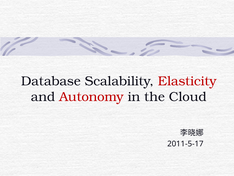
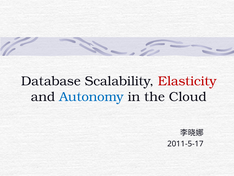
Autonomy colour: red -> blue (91, 96)
